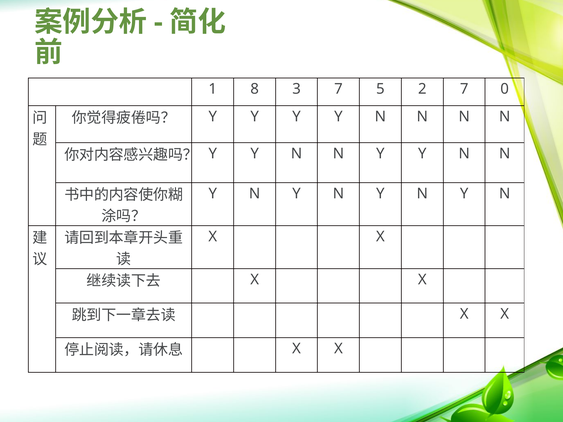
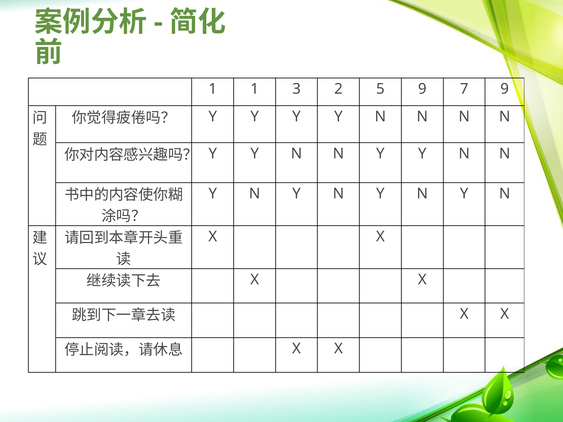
1 8: 8 -> 1 (255, 89)
3 7: 7 -> 2 (338, 89)
5 2: 2 -> 9 (422, 89)
7 0: 0 -> 9 (505, 89)
